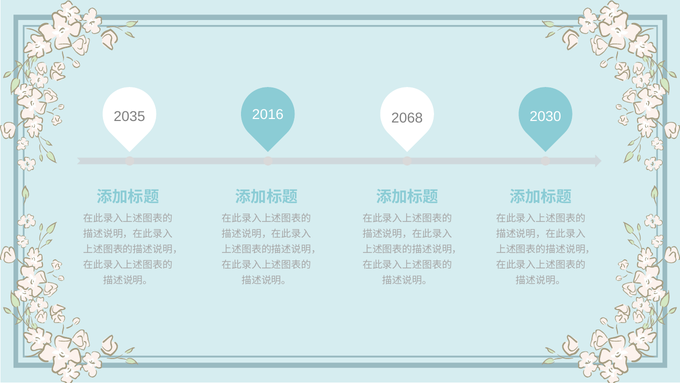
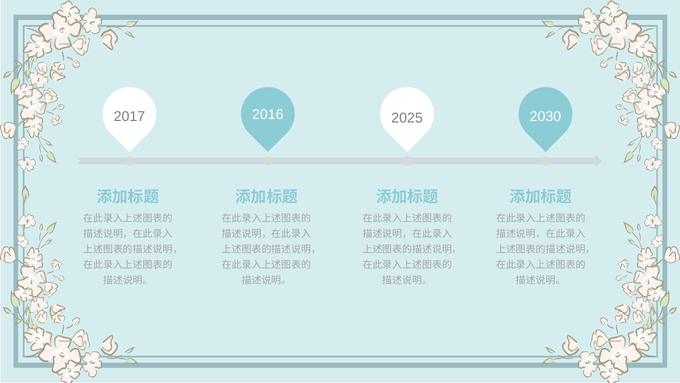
2035: 2035 -> 2017 (129, 116)
2068: 2068 -> 2025 (407, 118)
